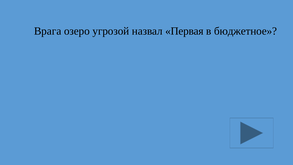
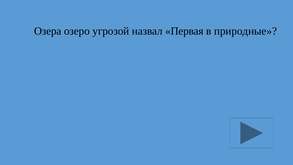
Врага: Врага -> Озера (48, 31)
бюджетное: бюджетное -> природные (246, 31)
